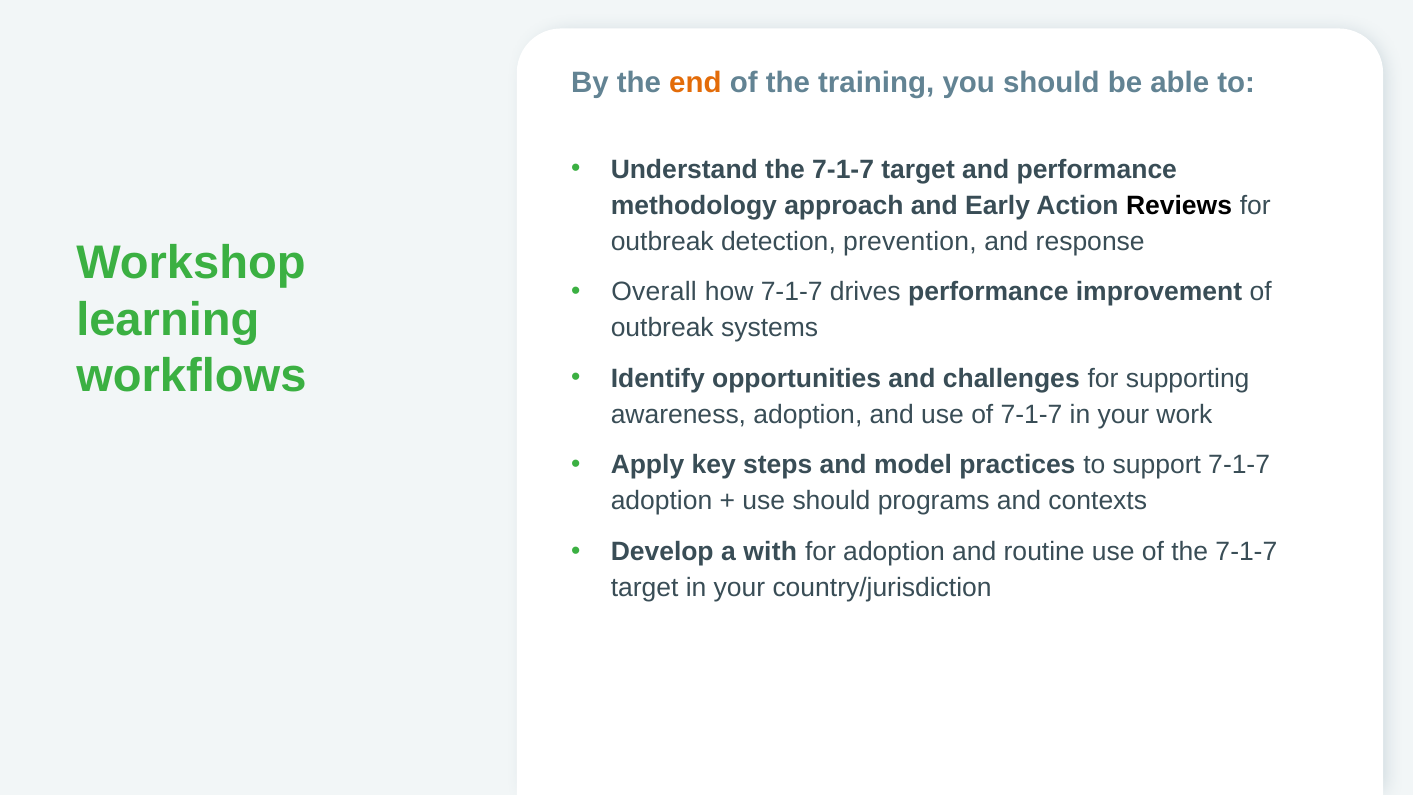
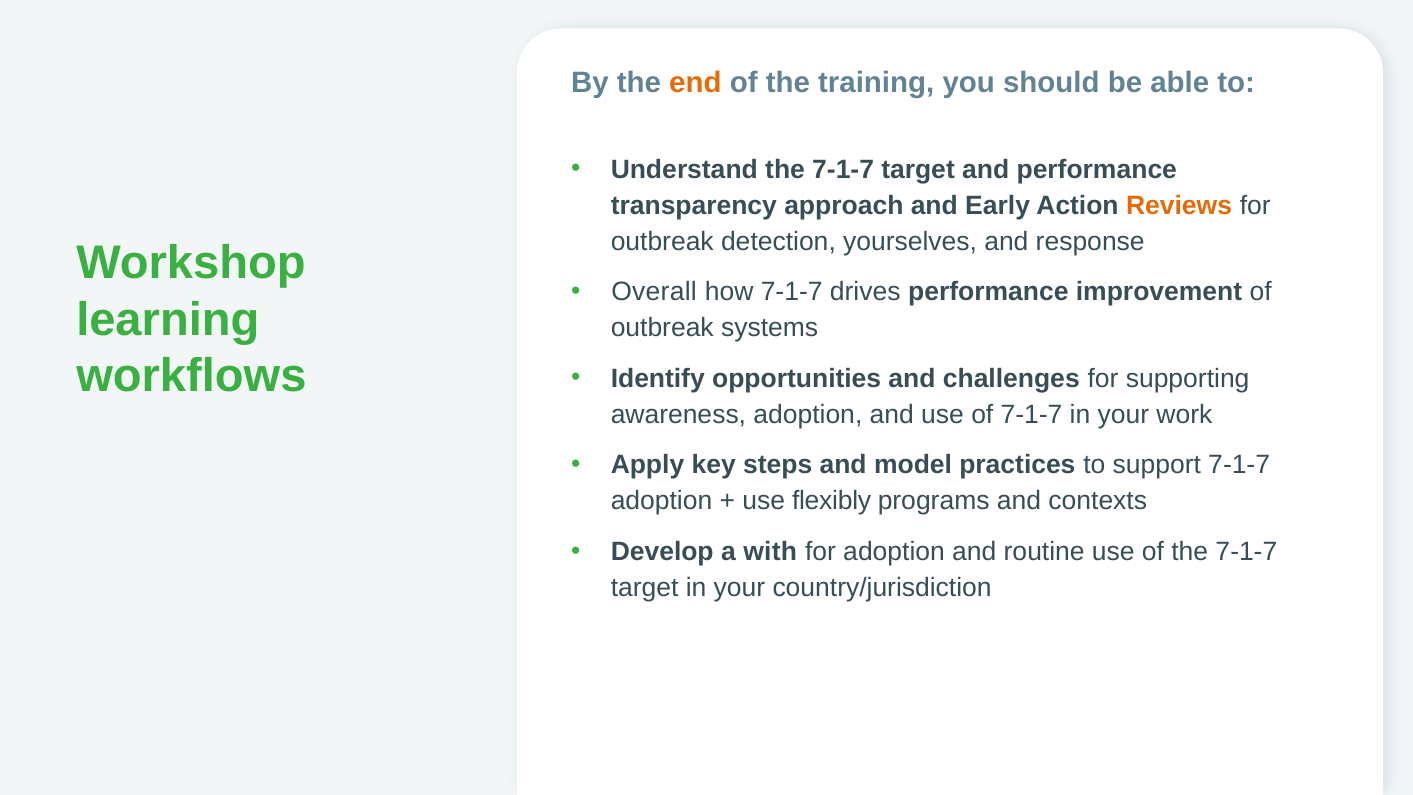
methodology: methodology -> transparency (694, 205)
Reviews colour: black -> orange (1179, 205)
prevention: prevention -> yourselves (910, 241)
use should: should -> flexibly (832, 501)
